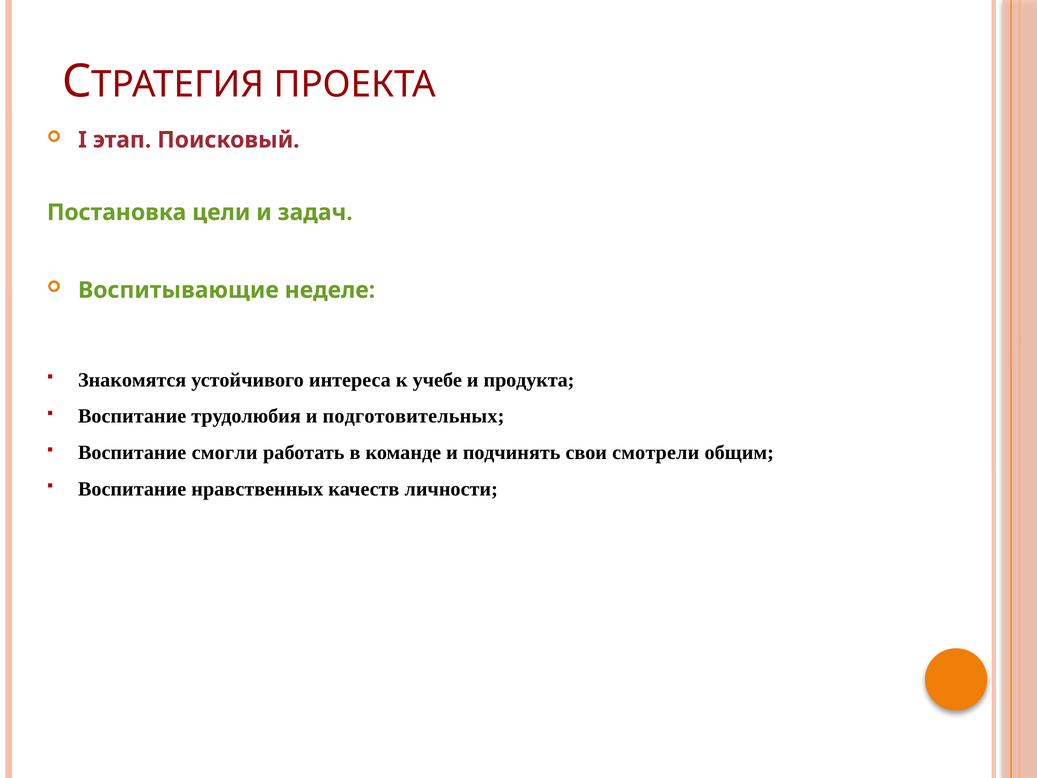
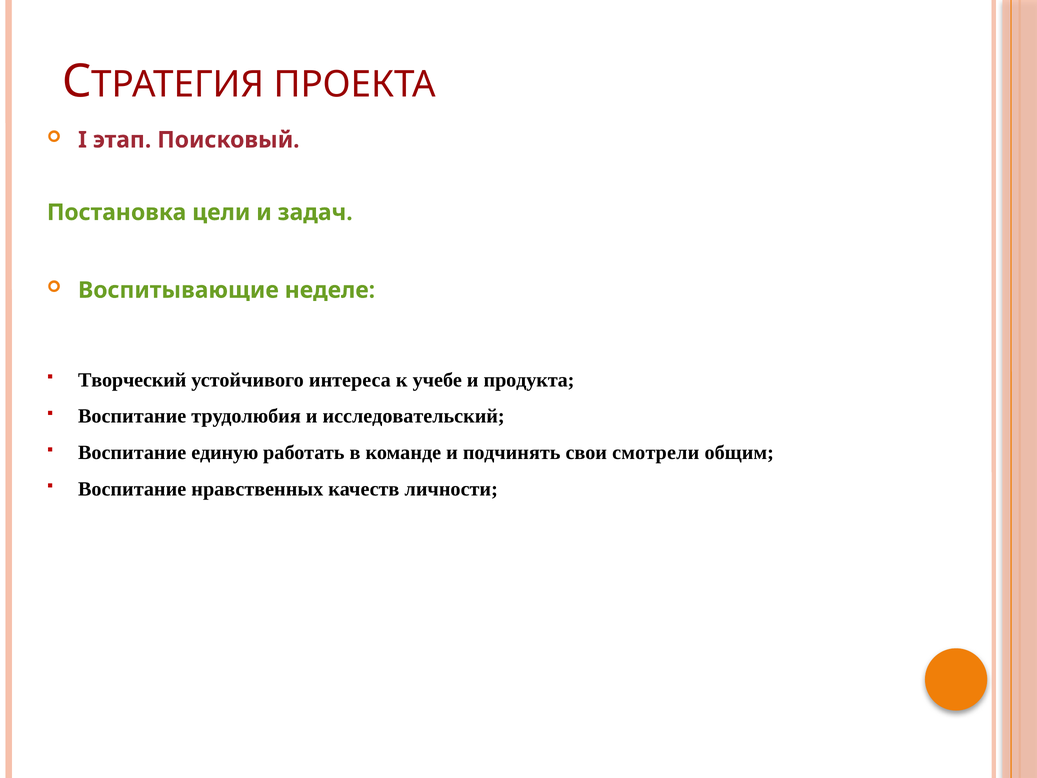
Знакомятся: Знакомятся -> Творческий (132, 380)
подготовительных: подготовительных -> исследовательский (414, 416)
смогли: смогли -> единую (225, 452)
